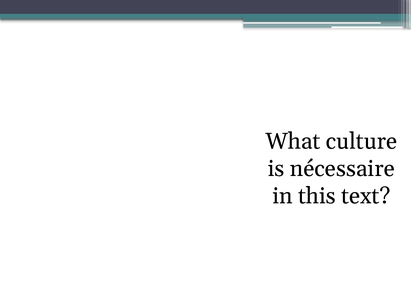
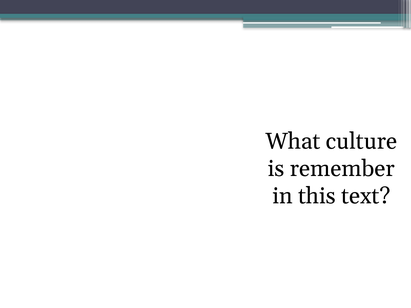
nécessaire: nécessaire -> remember (342, 169)
